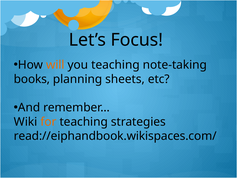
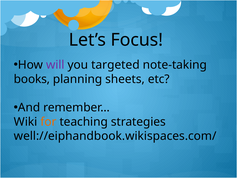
will colour: orange -> purple (55, 65)
you teaching: teaching -> targeted (115, 65)
read://eiphandbook.wikispaces.com/: read://eiphandbook.wikispaces.com/ -> well://eiphandbook.wikispaces.com/ (115, 136)
